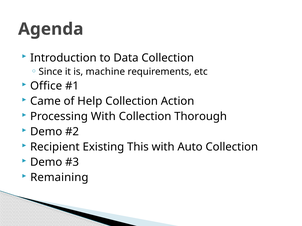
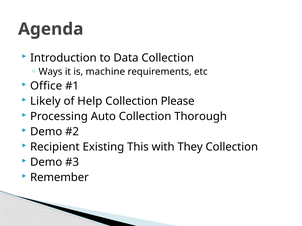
Since: Since -> Ways (51, 72)
Came: Came -> Likely (45, 101)
Action: Action -> Please (178, 101)
Processing With: With -> Auto (103, 117)
Auto: Auto -> They (190, 147)
Remaining: Remaining -> Remember (59, 178)
